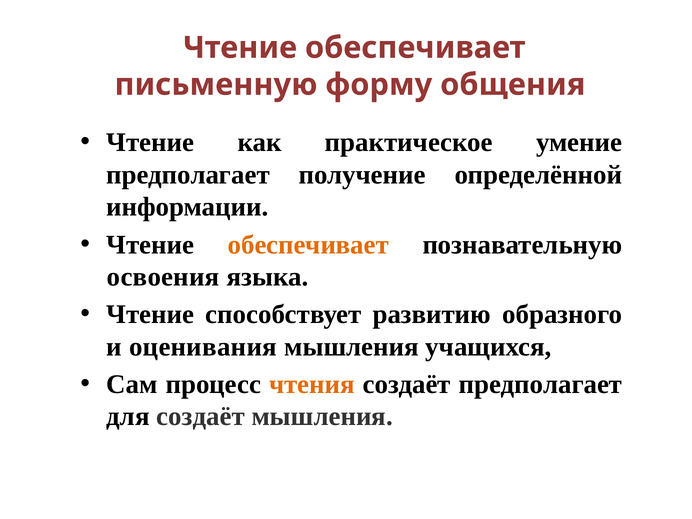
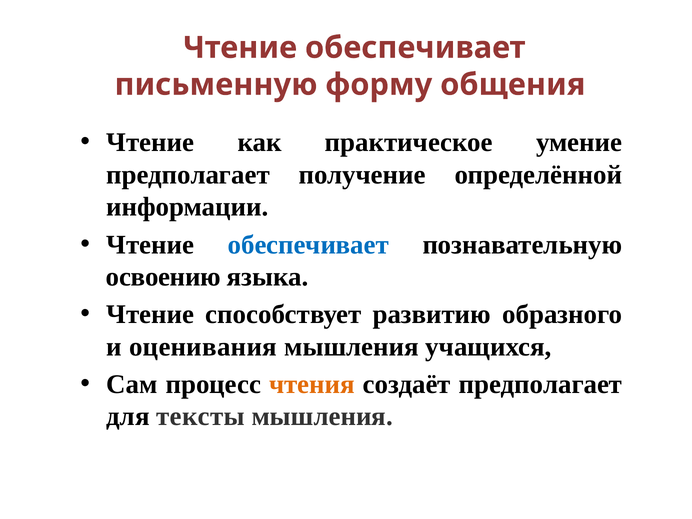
обеспечивает colour: orange -> blue (308, 245)
освоения: освоения -> освоению (163, 277)
для создаёт: создаёт -> тексты (200, 417)
